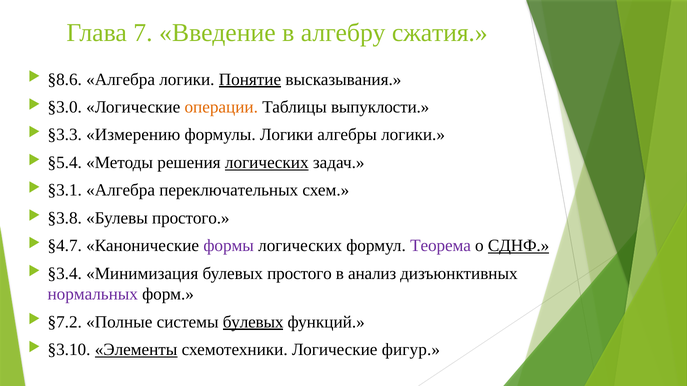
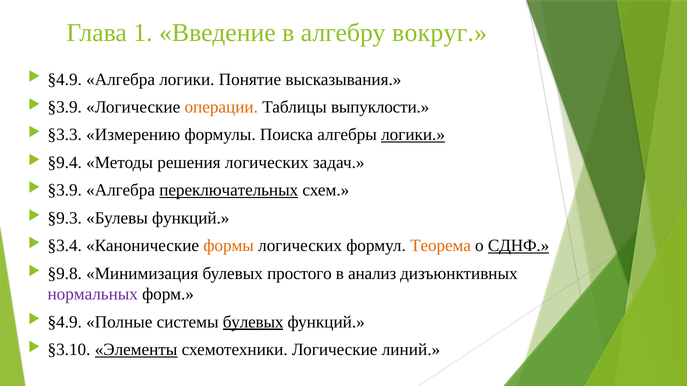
7: 7 -> 1 (143, 33)
сжатия: сжатия -> вокруг (440, 33)
§8.6: §8.6 -> §4.9 (65, 79)
Понятие underline: present -> none (250, 79)
§3.0: §3.0 -> §3.9 (65, 107)
формулы Логики: Логики -> Поиска (287, 135)
логики underline: none -> present (413, 135)
§5.4: §5.4 -> §9.4 (65, 163)
логических underline: present -> none (267, 163)
§3.1: §3.1 -> §3.9 (65, 191)
переключательных underline: none -> present (229, 191)
§3.8: §3.8 -> §9.3 (65, 218)
Булевы простого: простого -> функций (191, 218)
§4.7: §4.7 -> §3.4 (65, 246)
формы colour: purple -> orange (229, 246)
Теорема colour: purple -> orange (441, 246)
§3.4: §3.4 -> §9.8 (65, 274)
§7.2: §7.2 -> §4.9 (65, 322)
фигур: фигур -> линий (411, 350)
